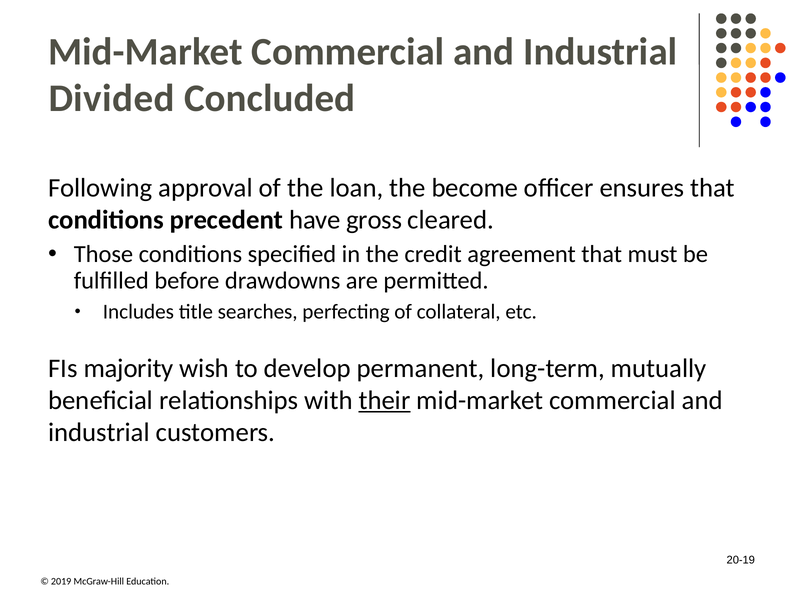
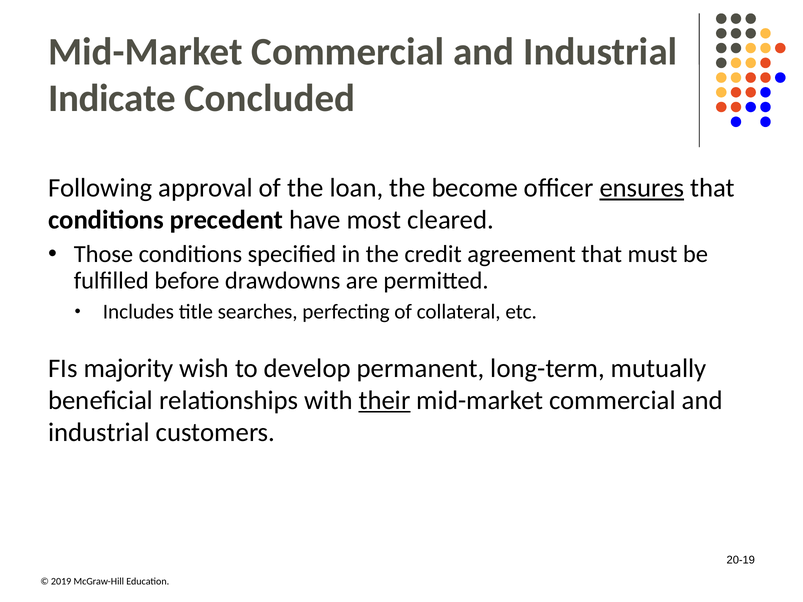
Divided: Divided -> Indicate (112, 99)
ensures underline: none -> present (642, 188)
gross: gross -> most (374, 220)
